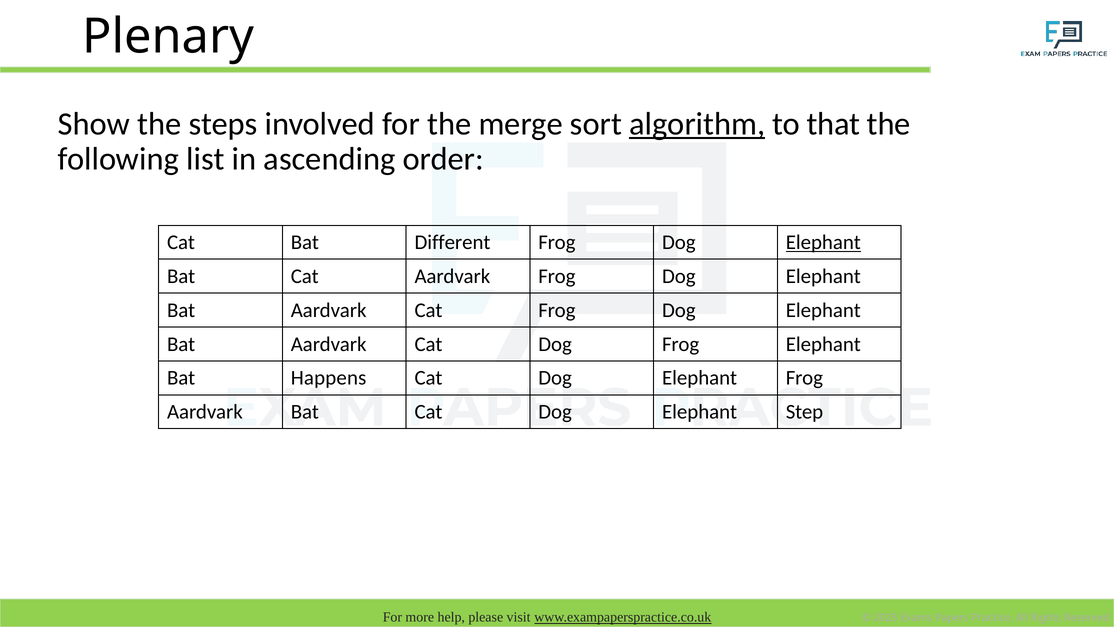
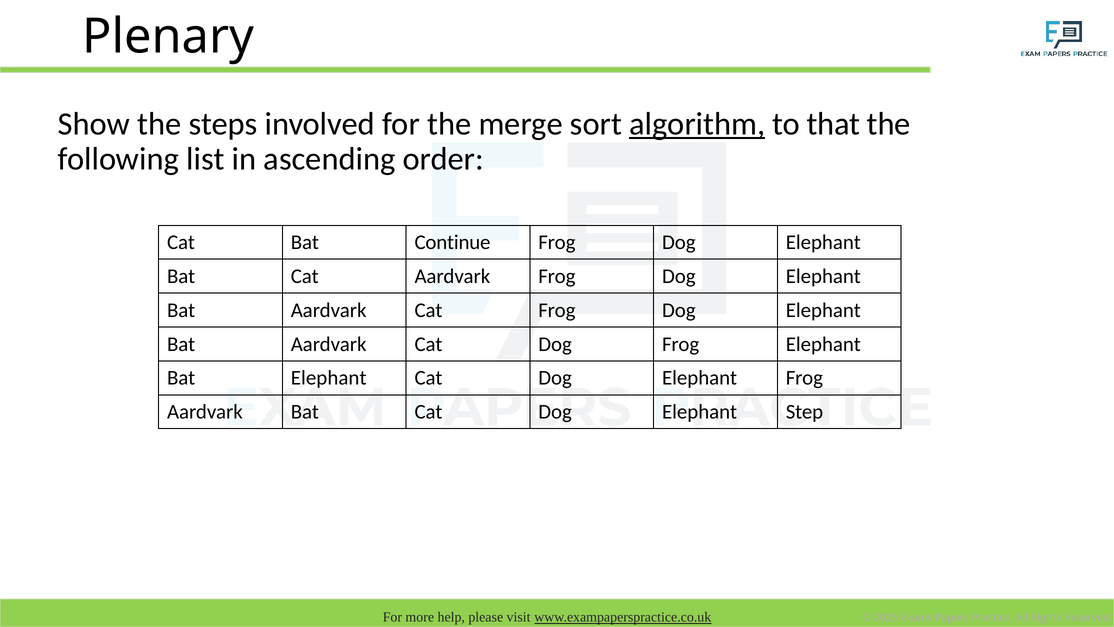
Different: Different -> Continue (453, 242)
Elephant underline: present -> none (823, 242)
Bat Happens: Happens -> Elephant (329, 378)
